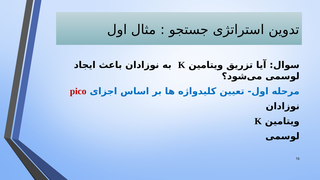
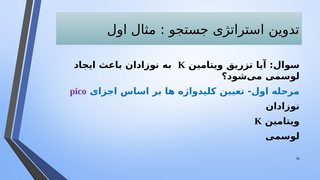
pico colour: red -> purple (78, 91)
